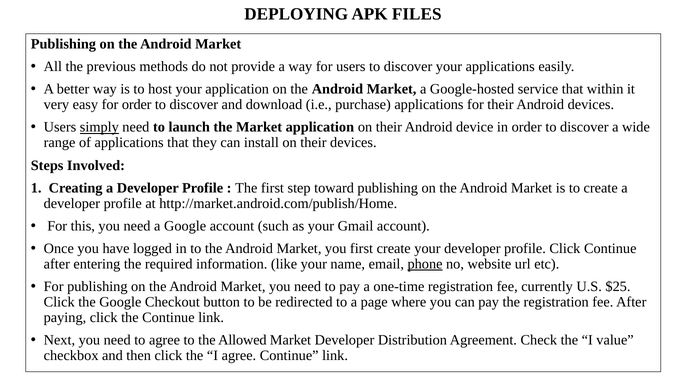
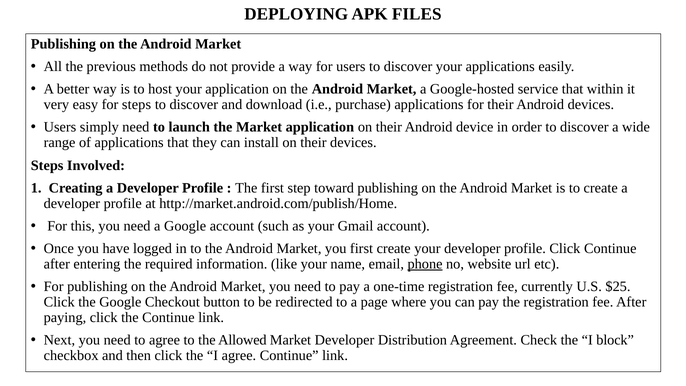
for order: order -> steps (137, 105)
simply underline: present -> none (99, 127)
value: value -> block (615, 340)
